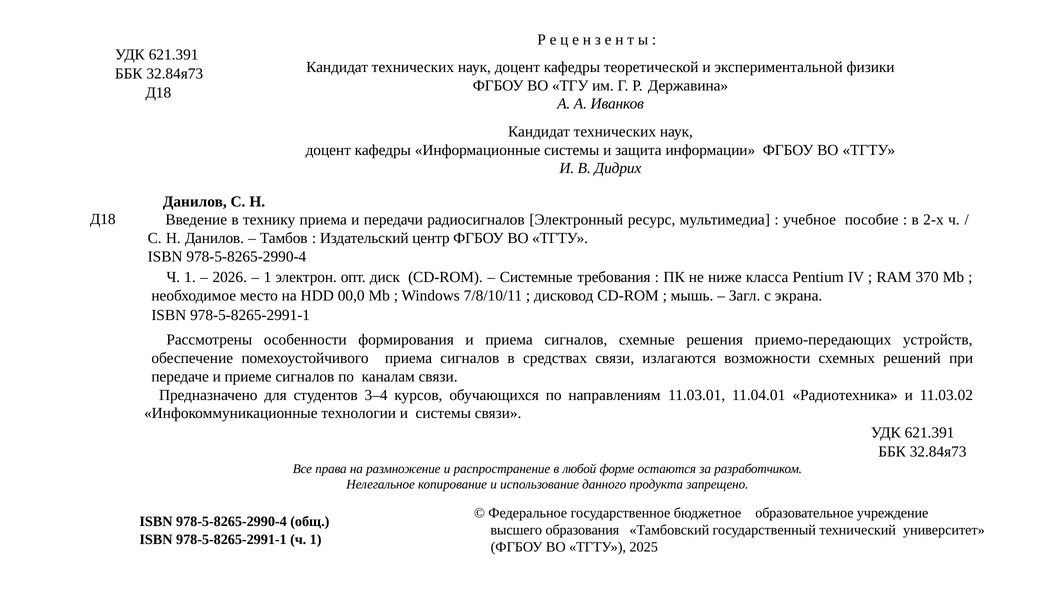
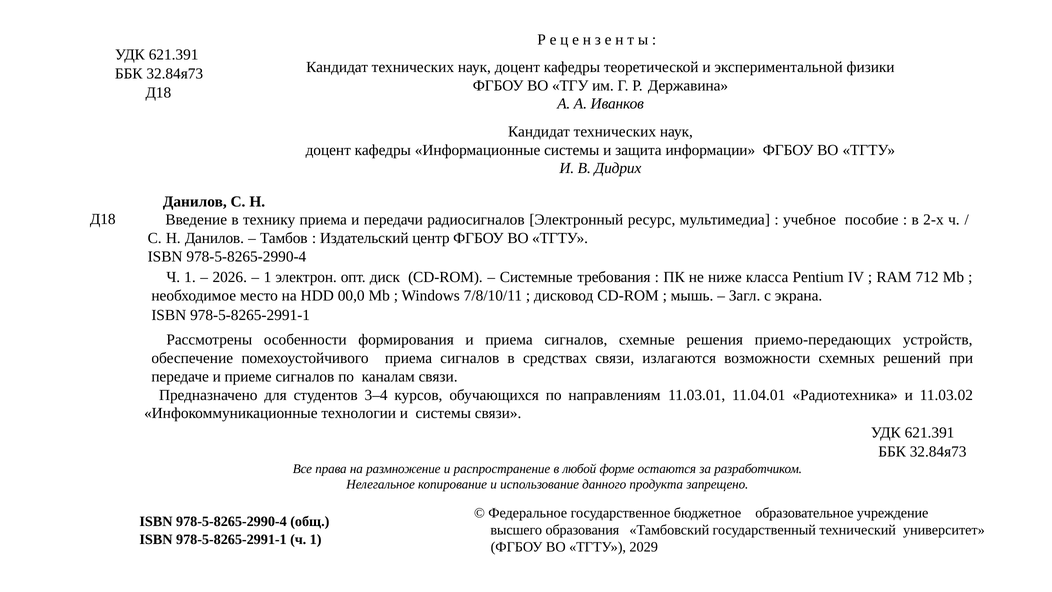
370: 370 -> 712 (927, 277)
2025: 2025 -> 2029 (644, 547)
